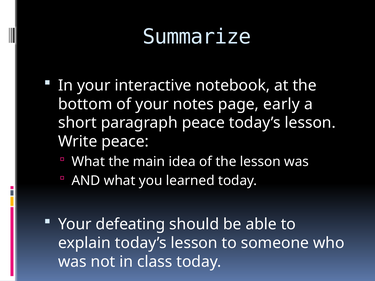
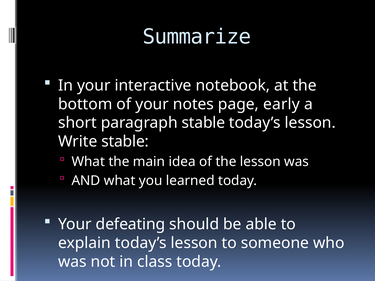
paragraph peace: peace -> stable (203, 123)
Write peace: peace -> stable (125, 142)
